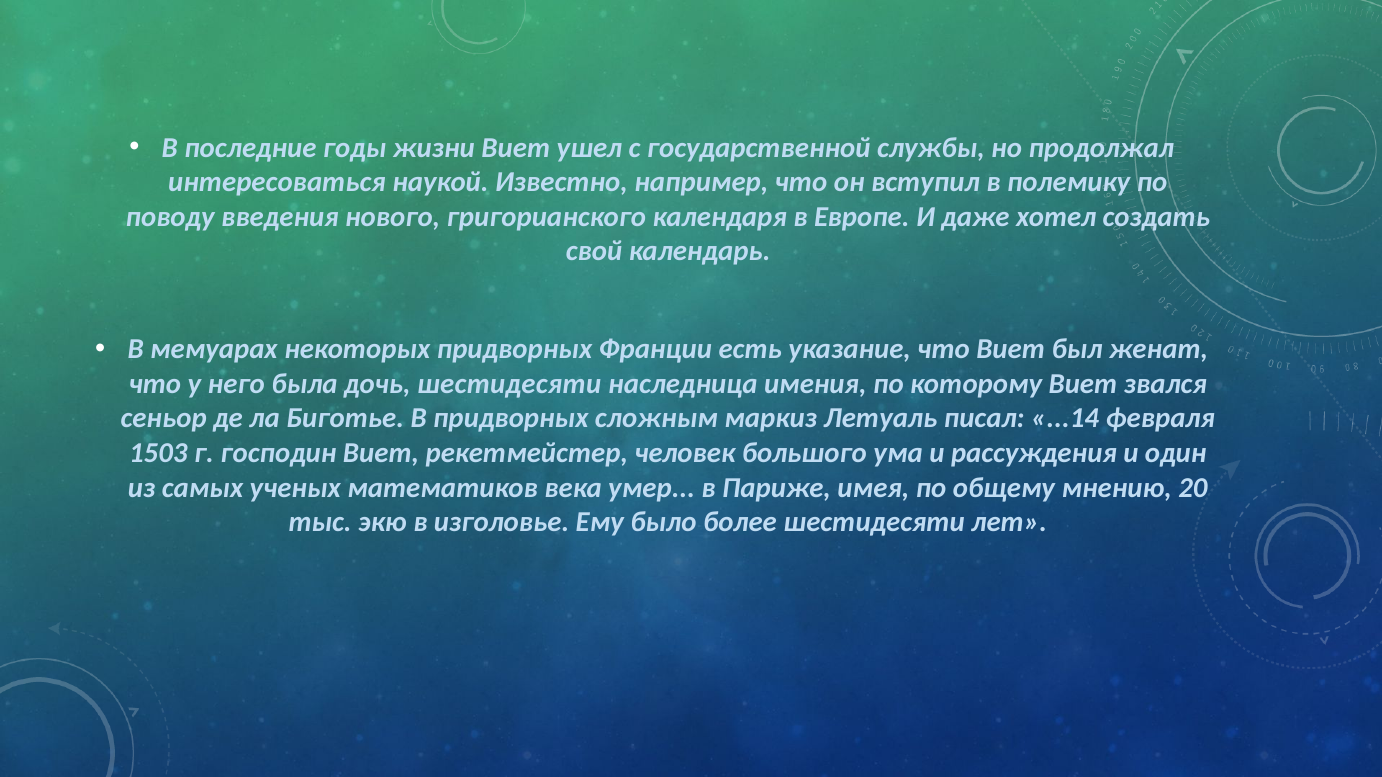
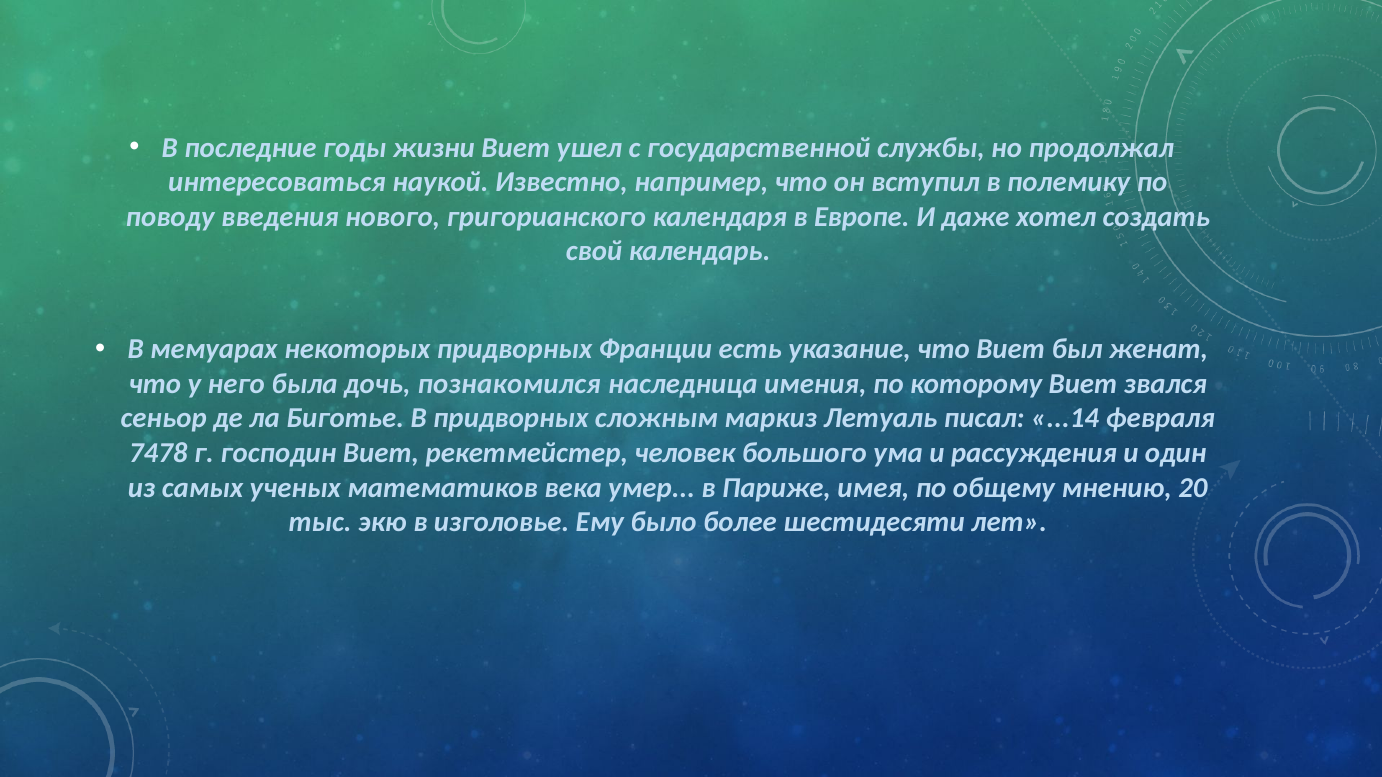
дочь шестидесяти: шестидесяти -> познакомился (509, 384)
1503: 1503 -> 7478 (158, 453)
